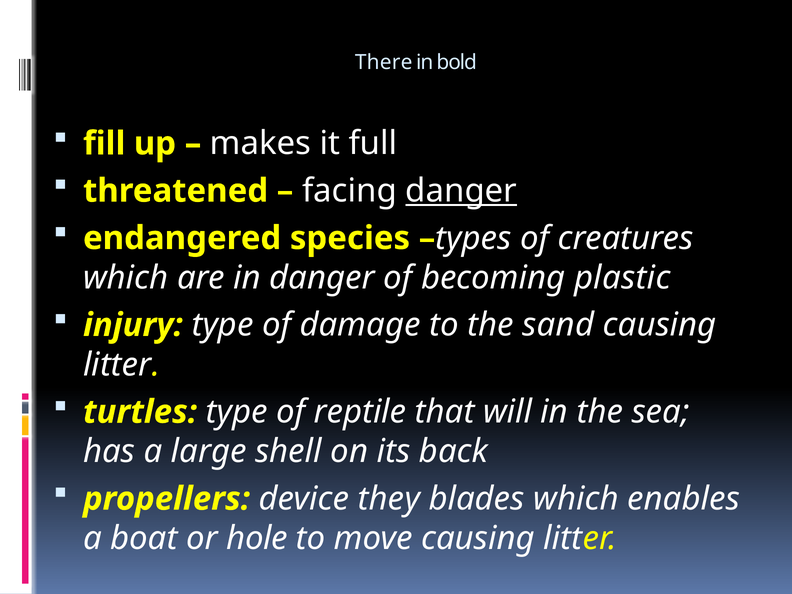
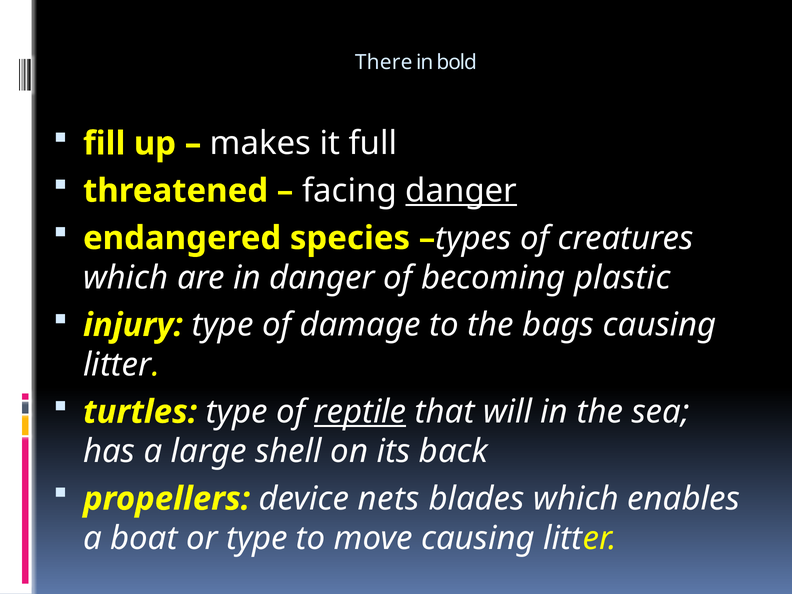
sand: sand -> bags (558, 325)
reptile underline: none -> present (360, 412)
they: they -> nets (389, 499)
or hole: hole -> type (257, 538)
